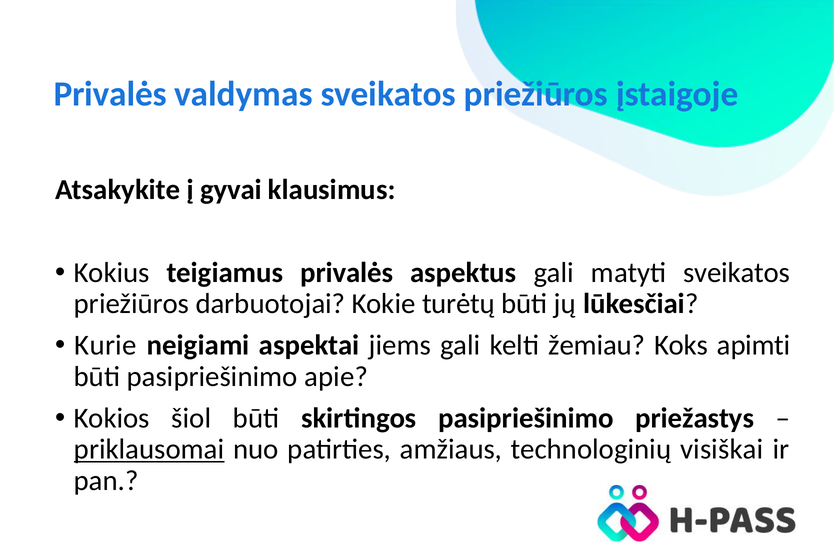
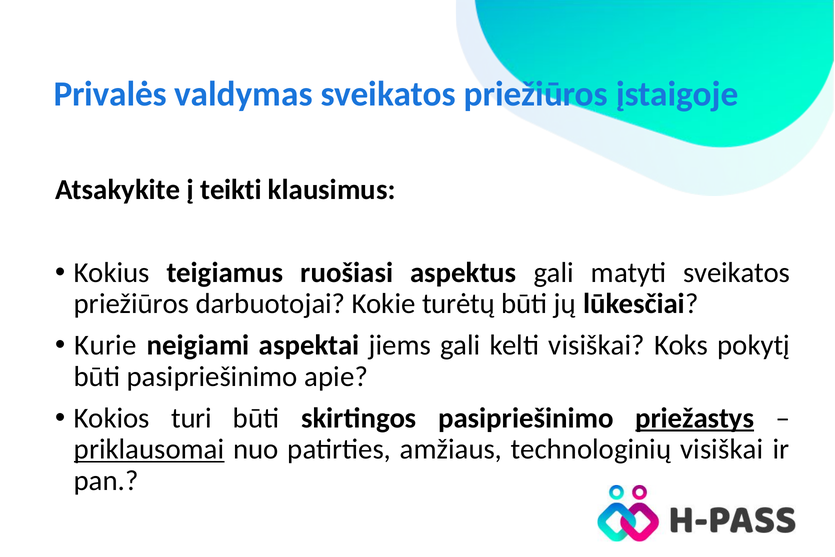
gyvai: gyvai -> teikti (231, 190)
teigiamus privalės: privalės -> ruošiasi (347, 273)
kelti žemiau: žemiau -> visiškai (597, 345)
apimti: apimti -> pokytį (754, 345)
šiol: šiol -> turi (191, 418)
priežastys underline: none -> present (695, 418)
